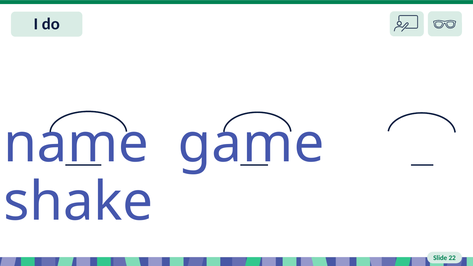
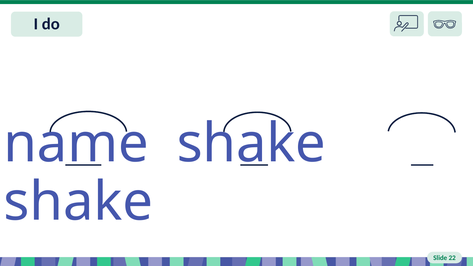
name game: game -> shake (251, 144)
